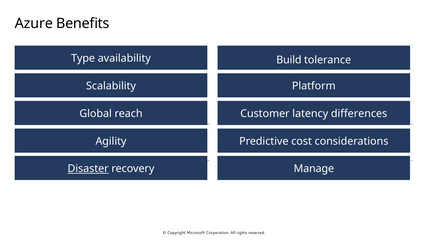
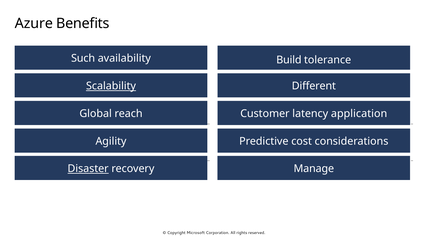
Type: Type -> Such (83, 58)
Scalability underline: none -> present (111, 86)
Platform: Platform -> Different (314, 86)
differences: differences -> application (359, 114)
